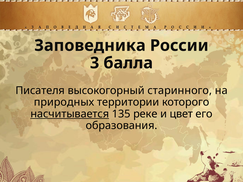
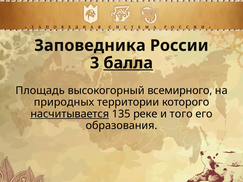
балла underline: none -> present (128, 63)
Писателя: Писателя -> Площадь (40, 91)
старинного: старинного -> всемирного (180, 91)
цвет: цвет -> того (181, 114)
